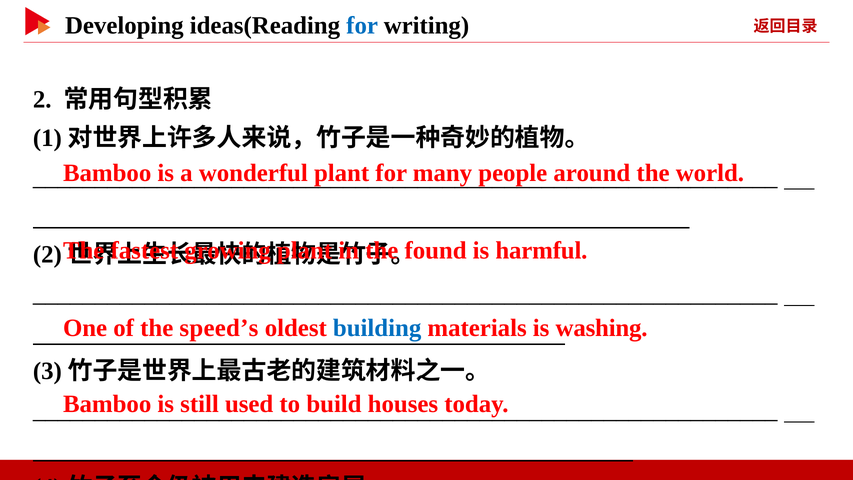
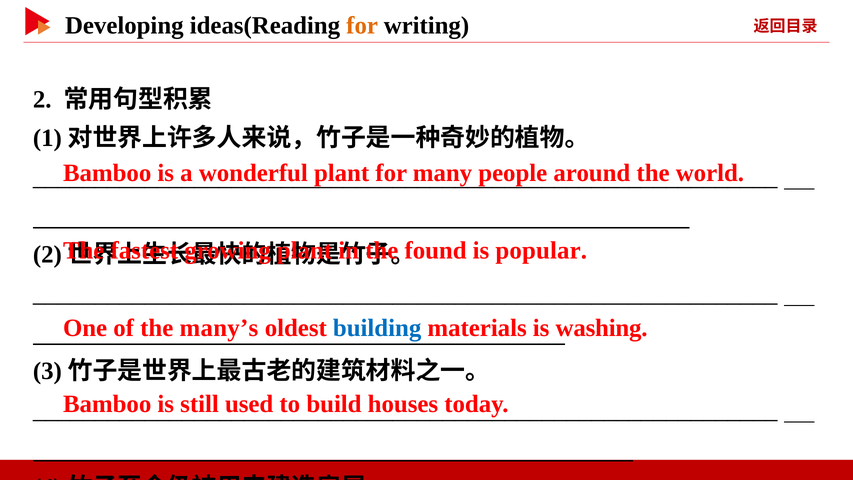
for colour: blue -> orange (362, 25)
harmful: harmful -> popular (541, 250)
speed’s: speed’s -> many’s (219, 328)
